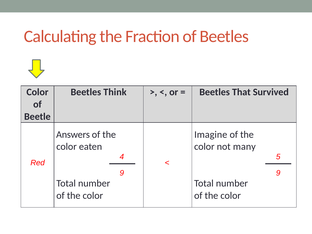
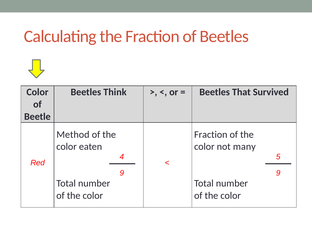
Answers: Answers -> Method (73, 134)
Imagine: Imagine -> Fraction (211, 134)
